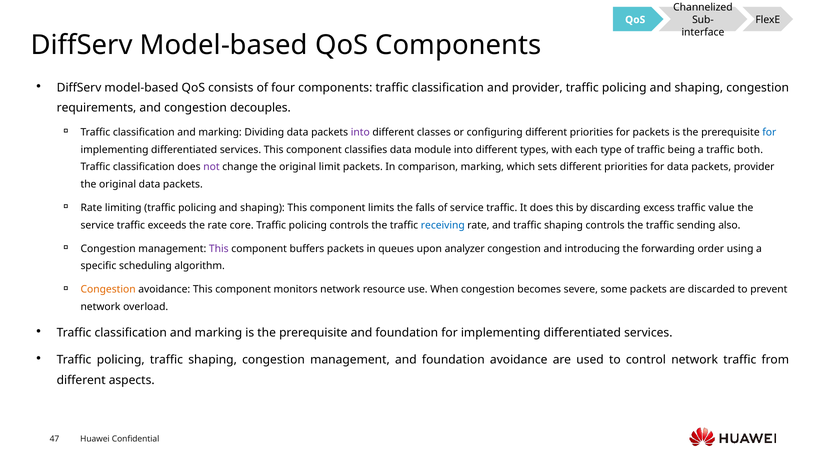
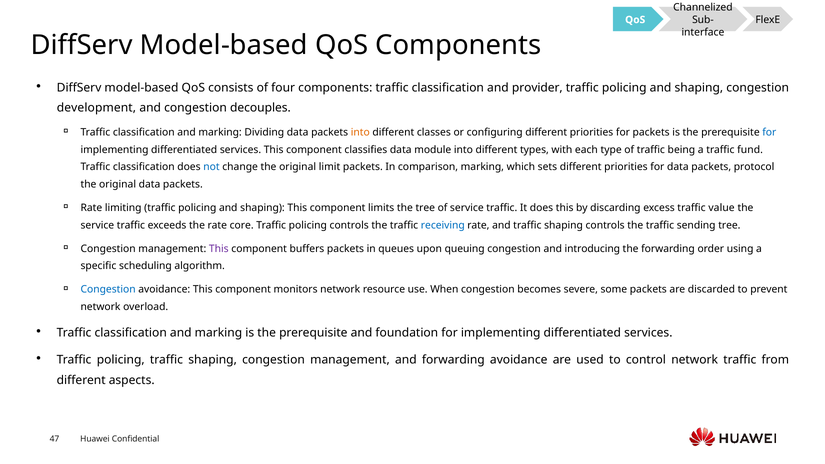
requirements: requirements -> development (96, 108)
into colour: purple -> orange (360, 132)
both: both -> fund (750, 150)
not colour: purple -> blue (211, 167)
packets provider: provider -> protocol (754, 167)
the falls: falls -> tree (425, 208)
sending also: also -> tree (729, 225)
analyzer: analyzer -> queuing (465, 249)
Congestion colour: orange -> blue (108, 290)
management and foundation: foundation -> forwarding (453, 360)
